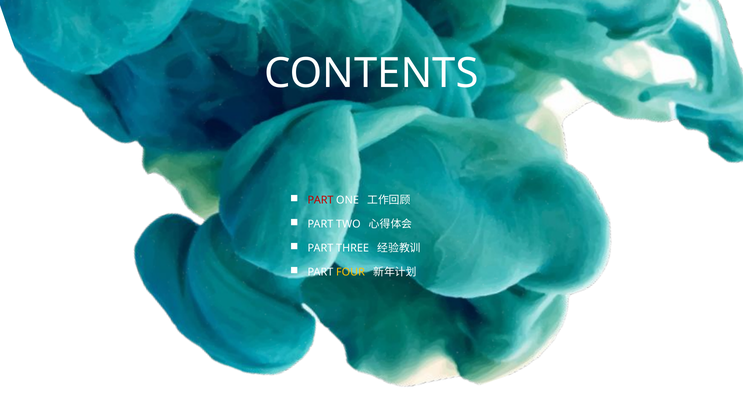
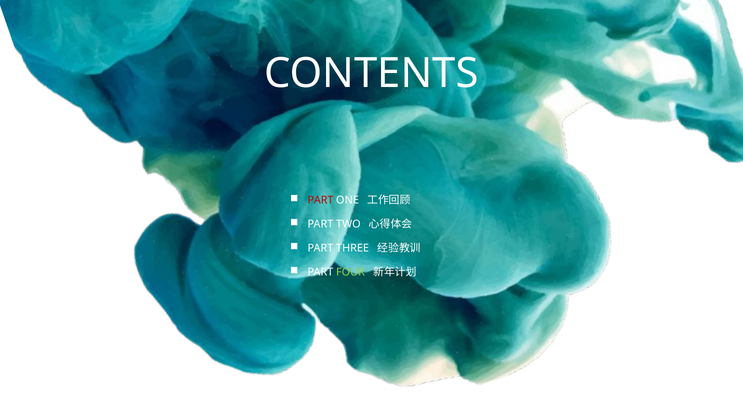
FOUR colour: yellow -> light green (351, 272)
